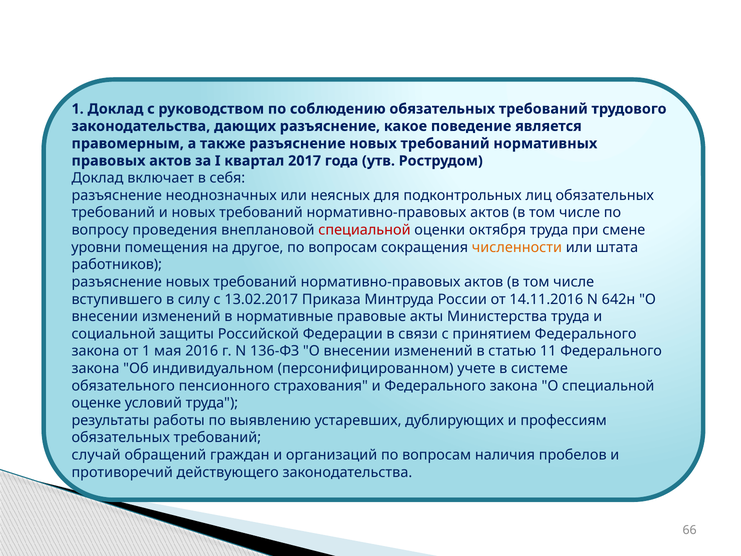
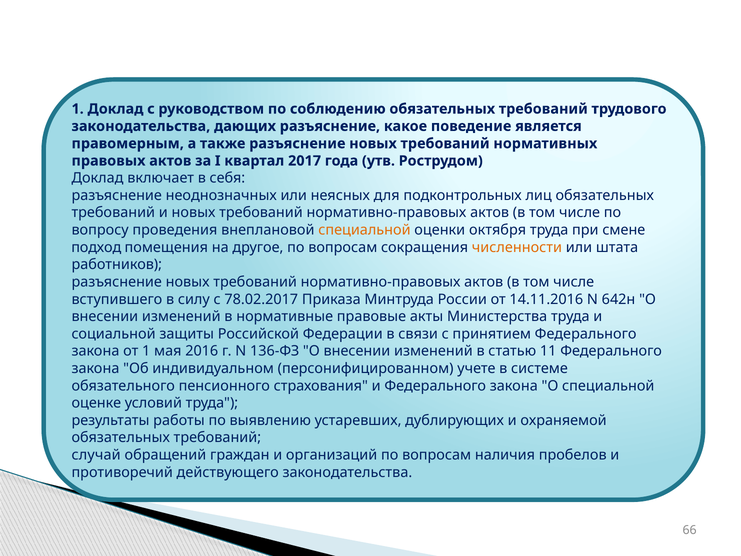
специальной colour: red -> orange (364, 230)
уровни: уровни -> подход (96, 247)
13.02.2017: 13.02.2017 -> 78.02.2017 (261, 299)
профессиям: профессиям -> охраняемой (564, 420)
